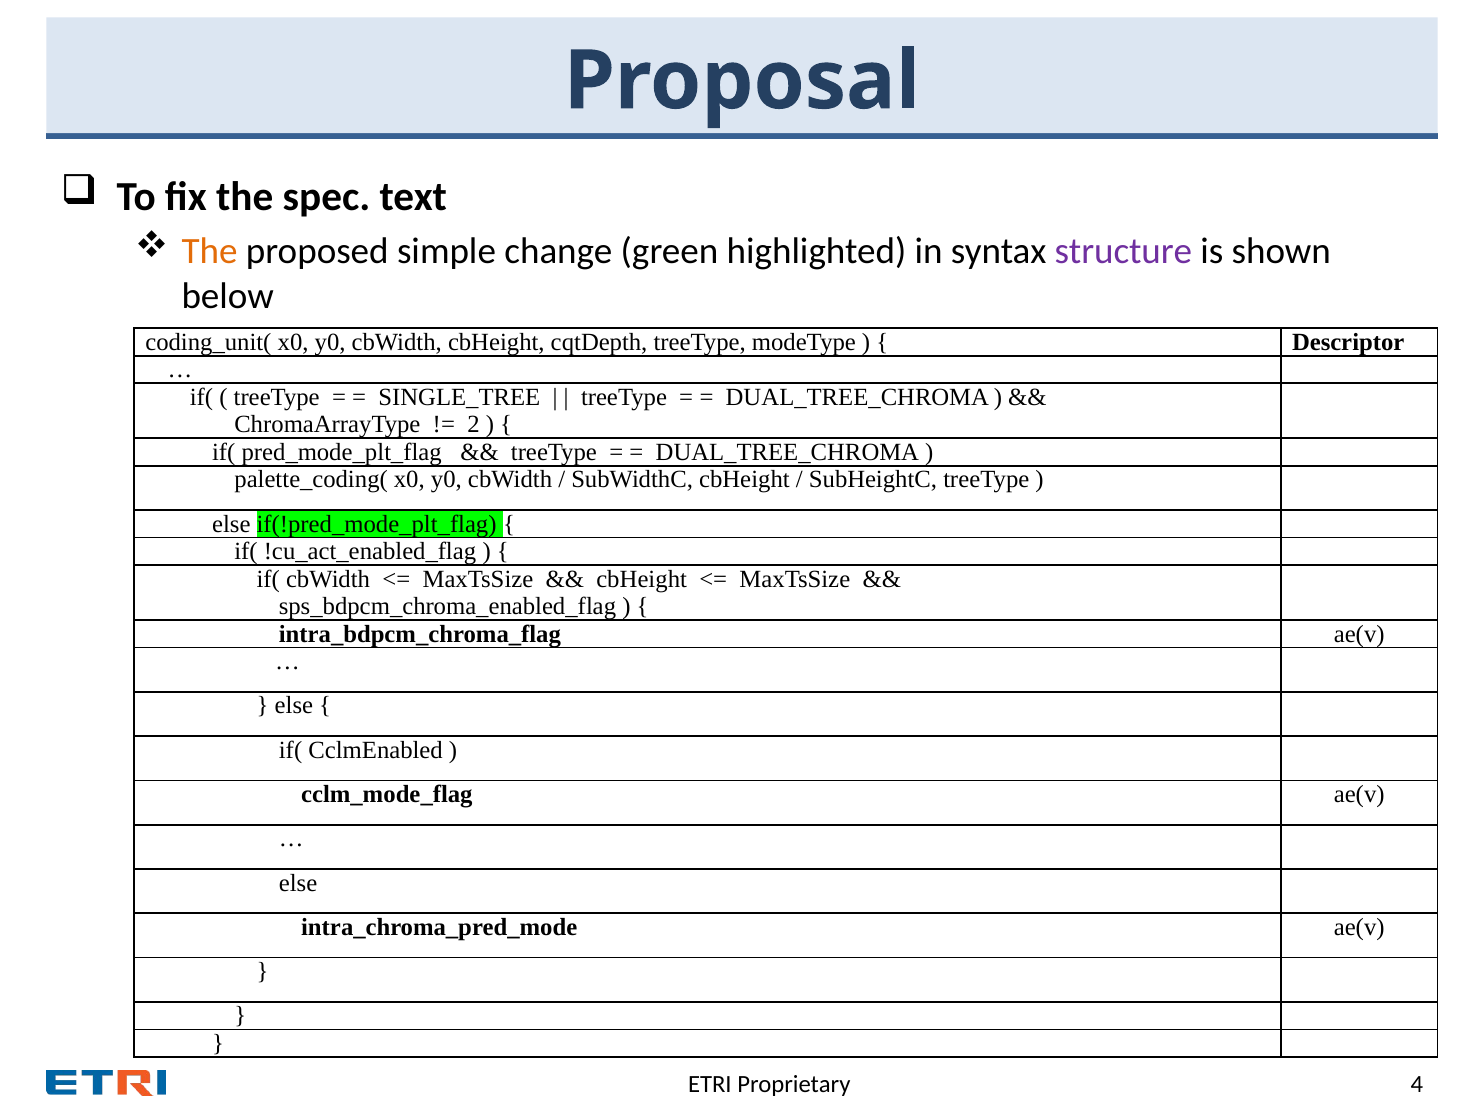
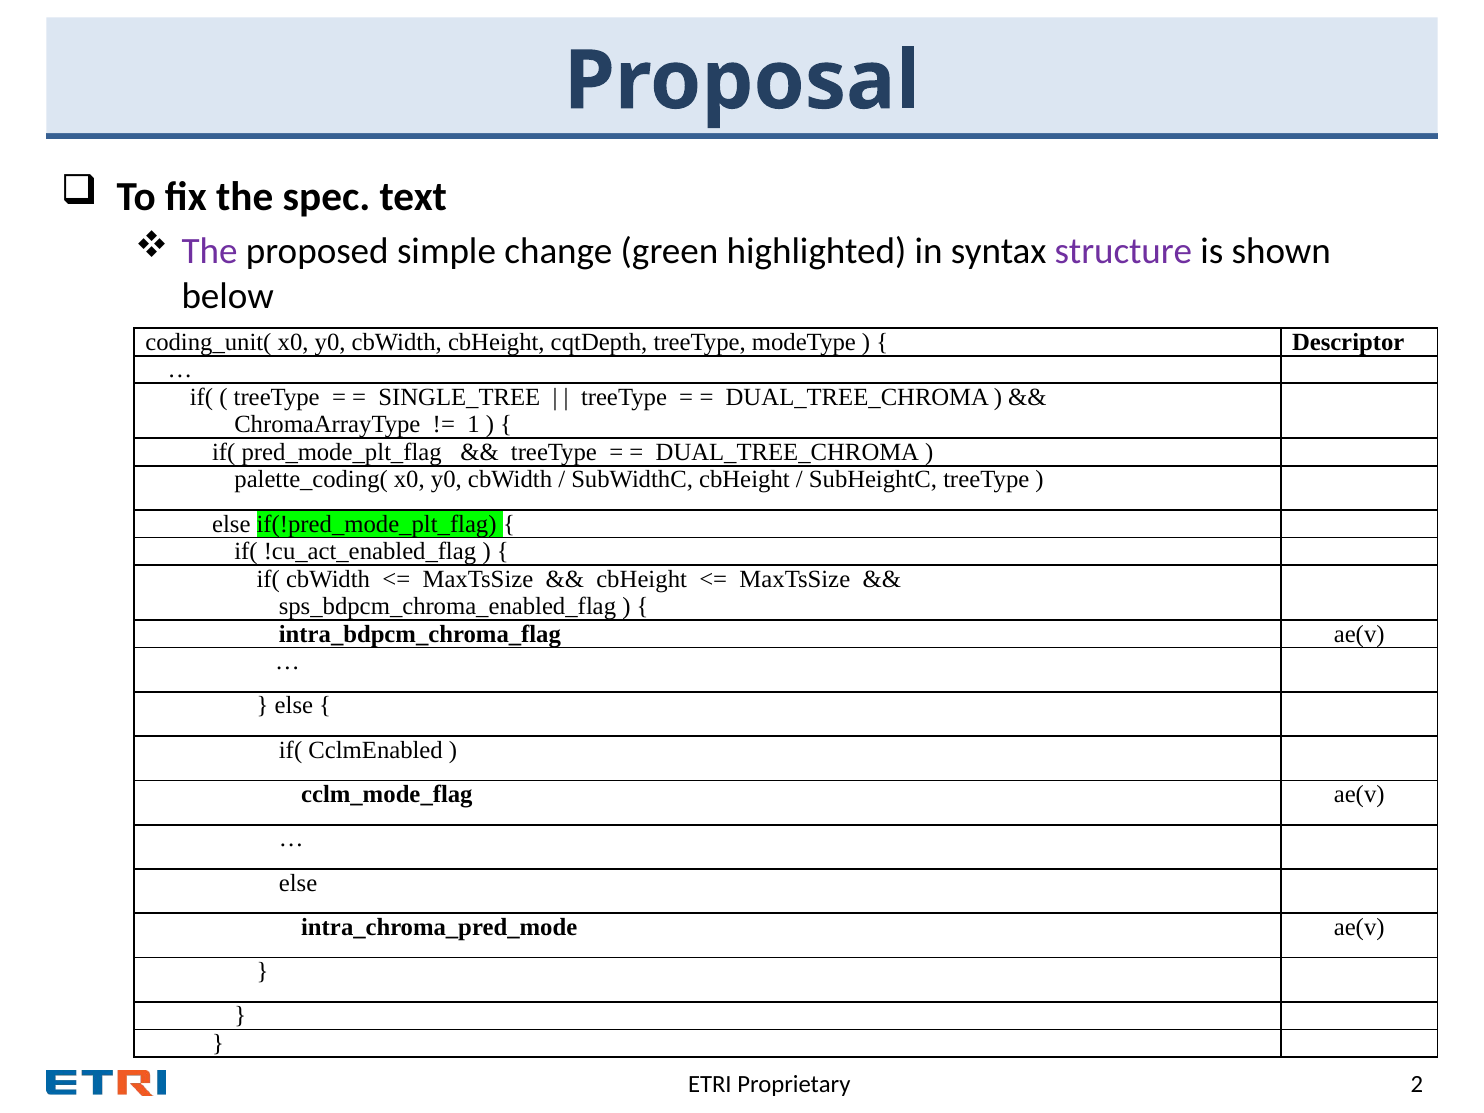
The colour: orange -> purple (210, 251)
2: 2 -> 1 (473, 425)
4: 4 -> 2 (1417, 1085)
